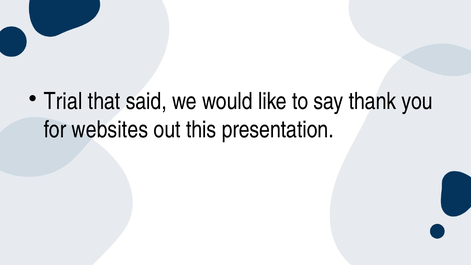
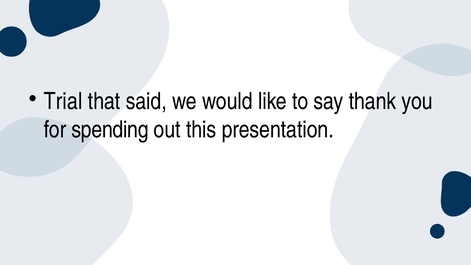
websites: websites -> spending (110, 130)
